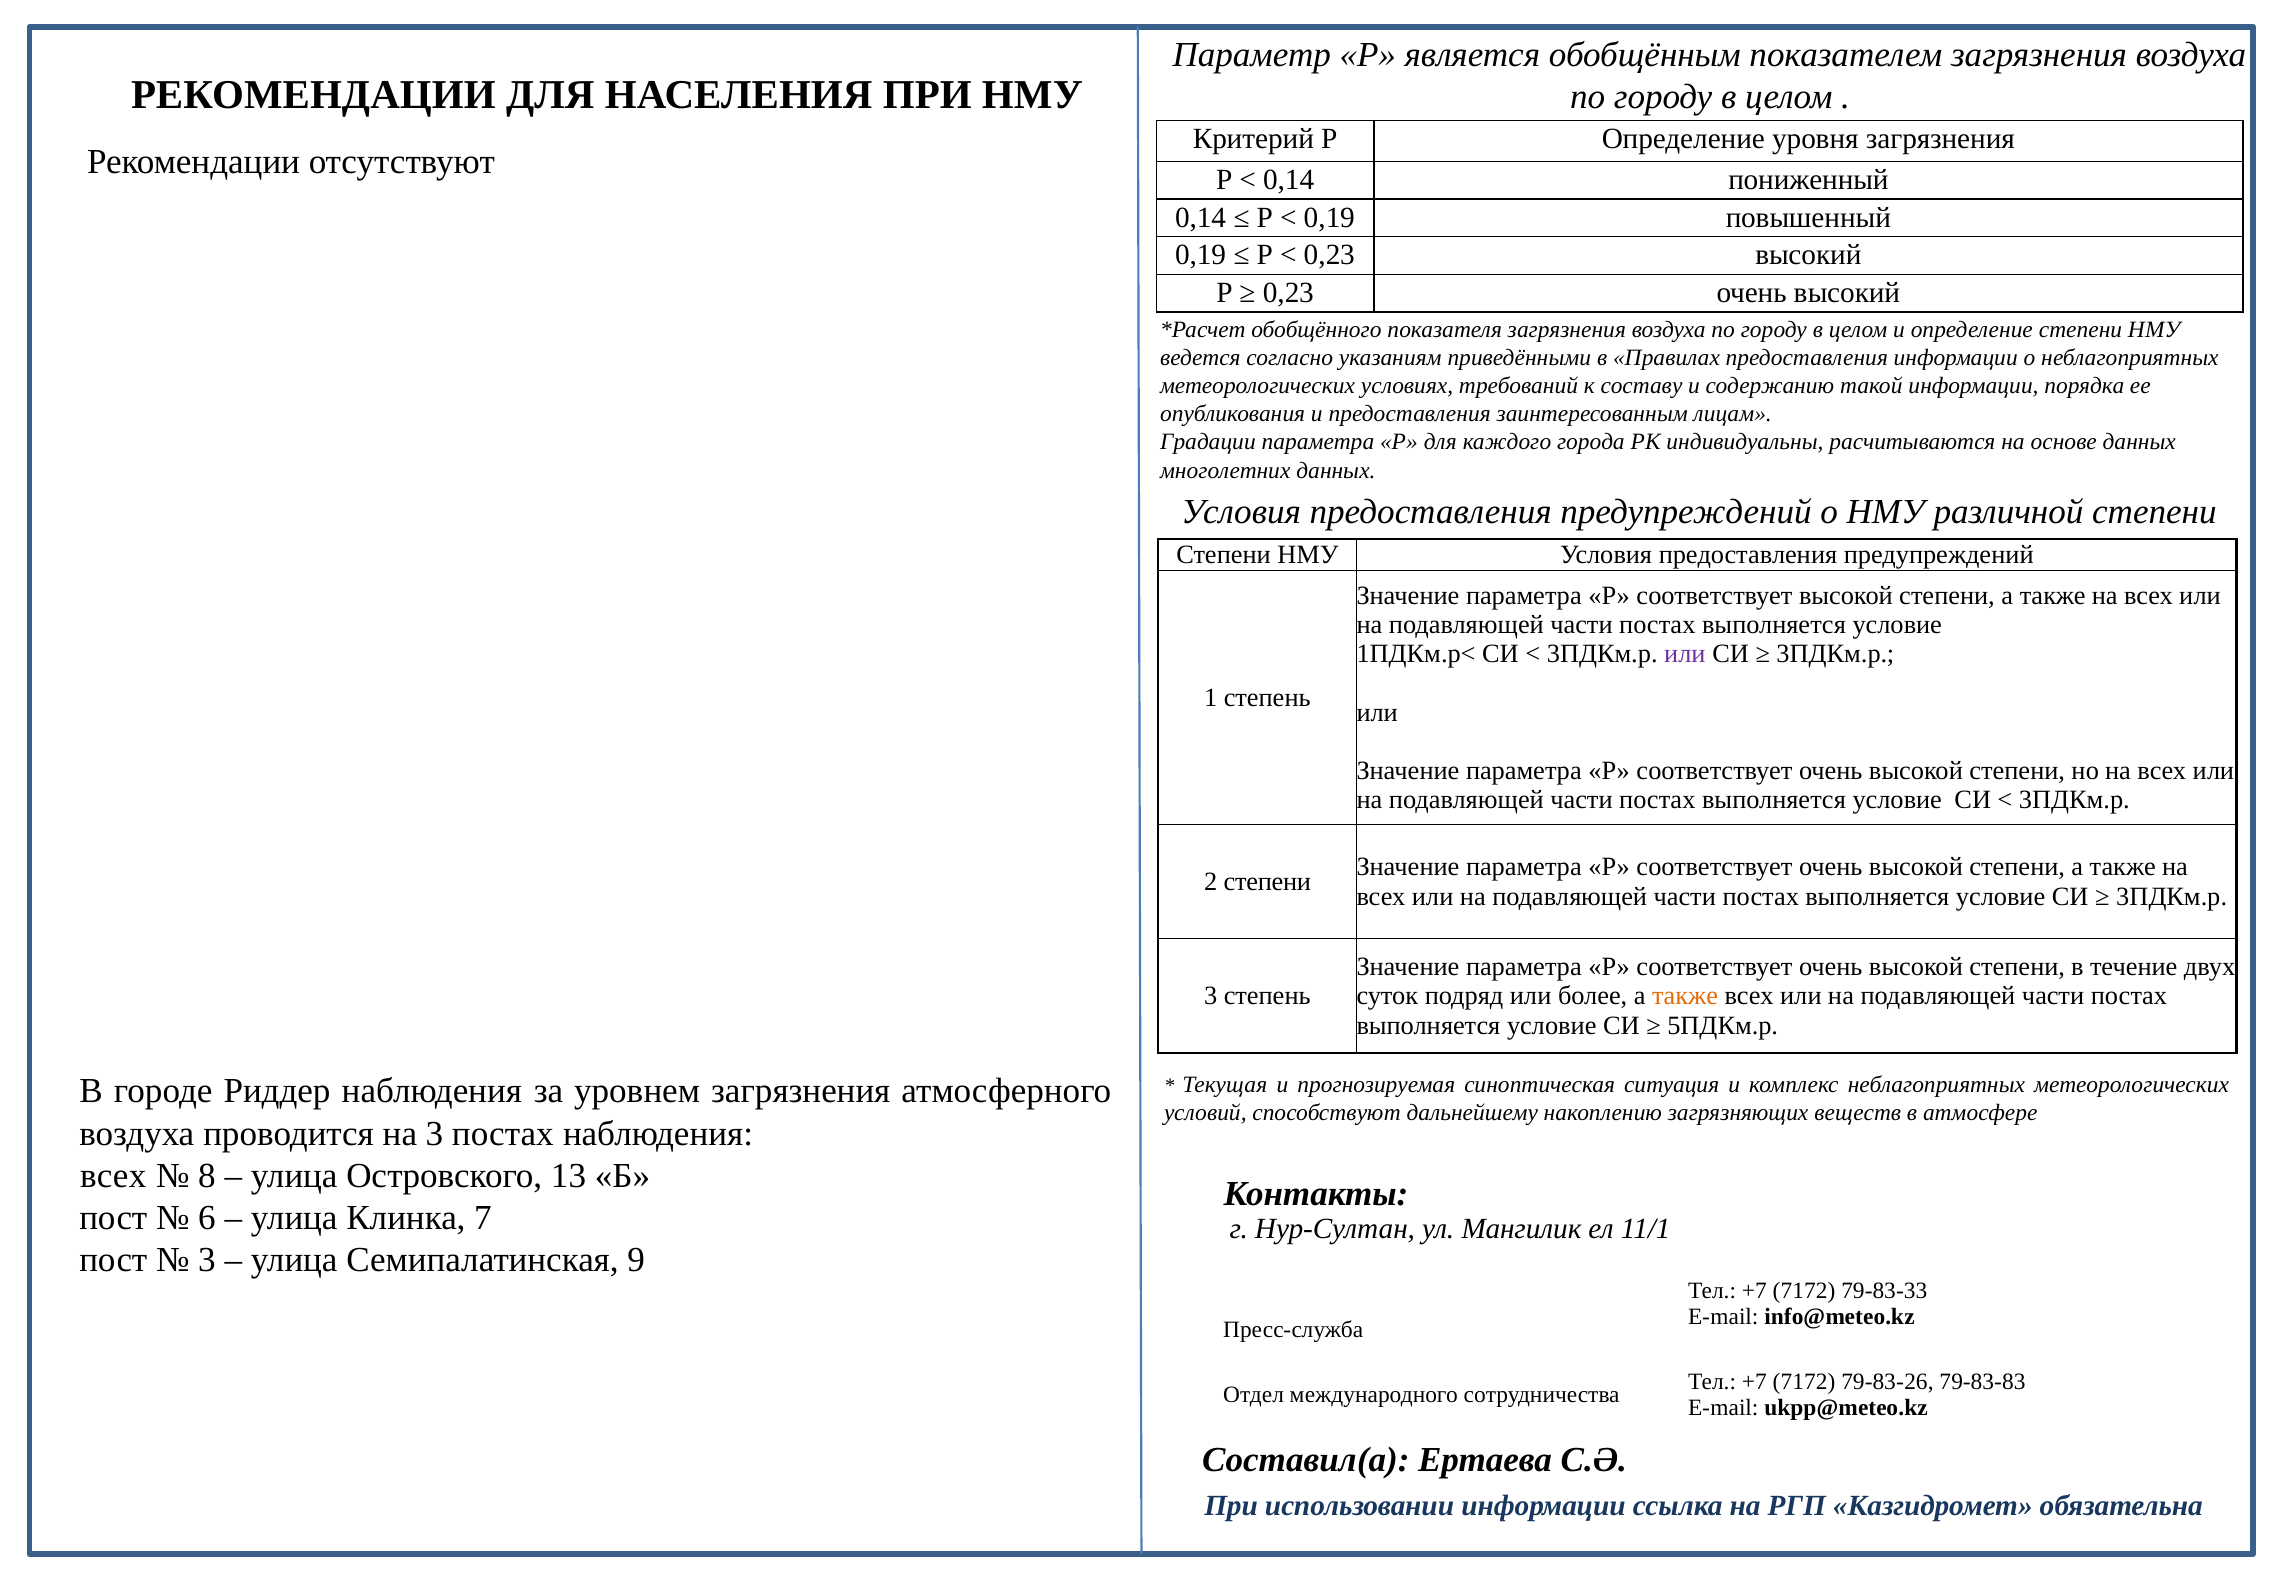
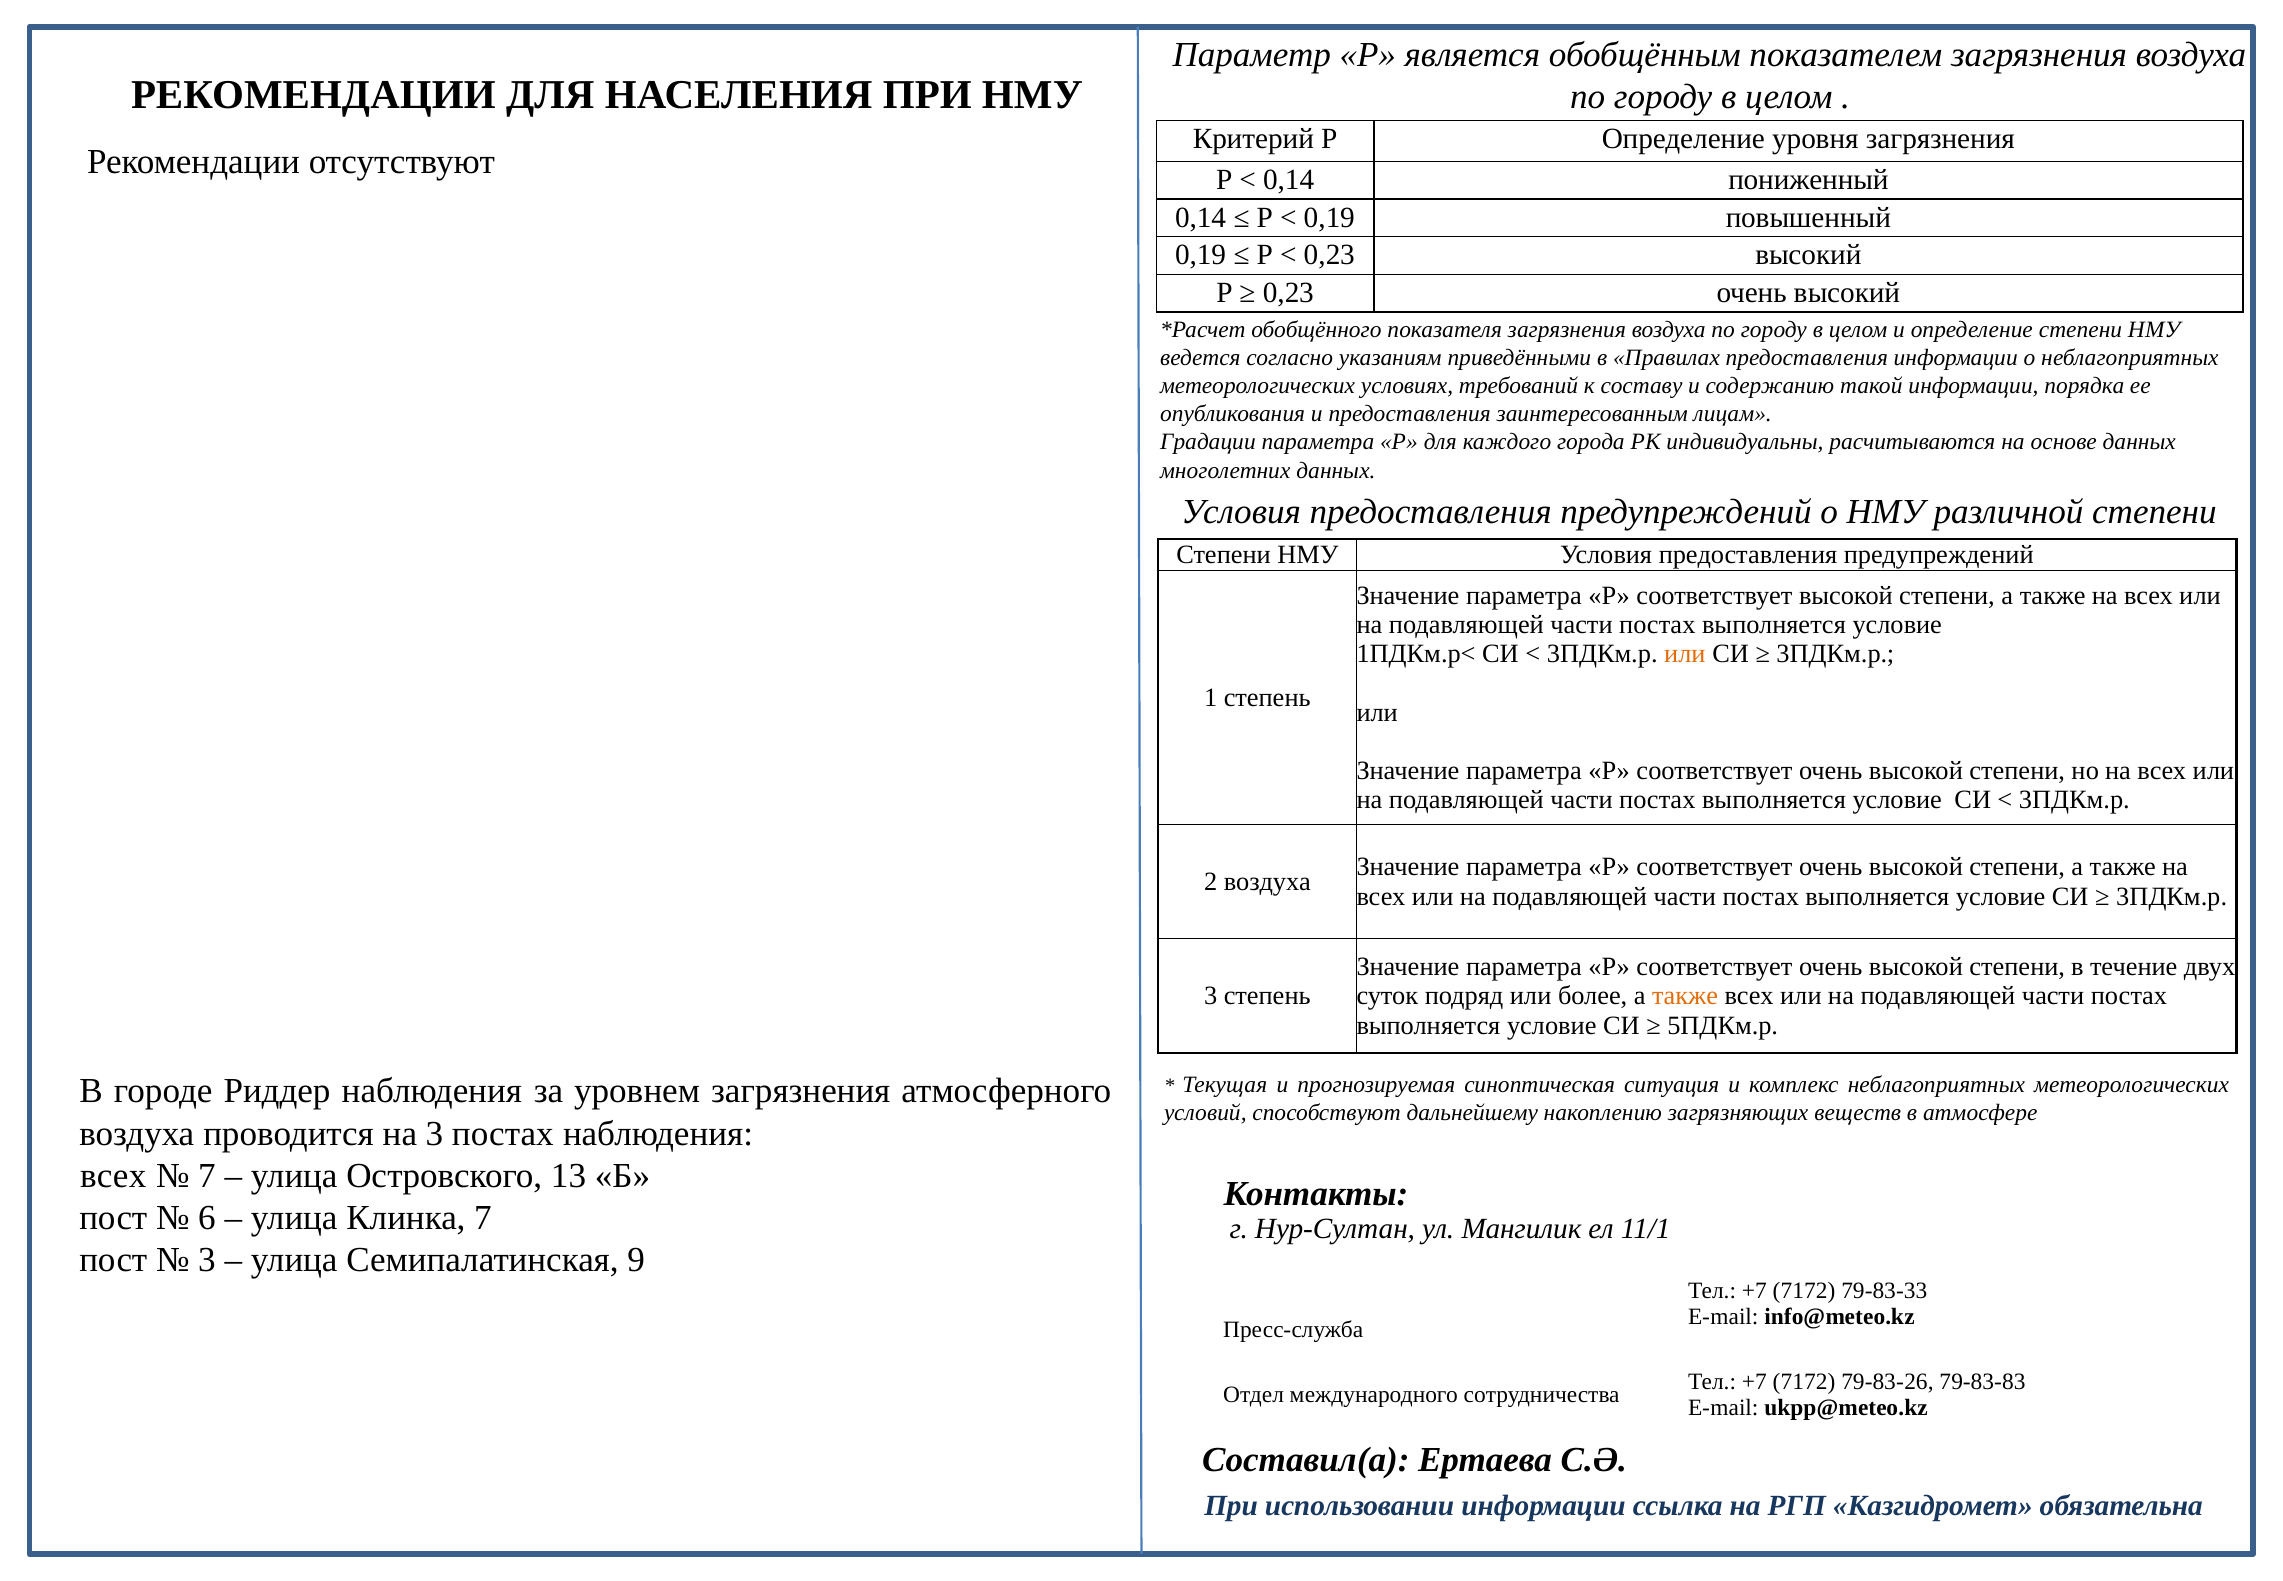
или colour: purple -> orange (1685, 654)
2 степени: степени -> воздуха (1267, 882)
8: 8 -> 7 (207, 1175)
